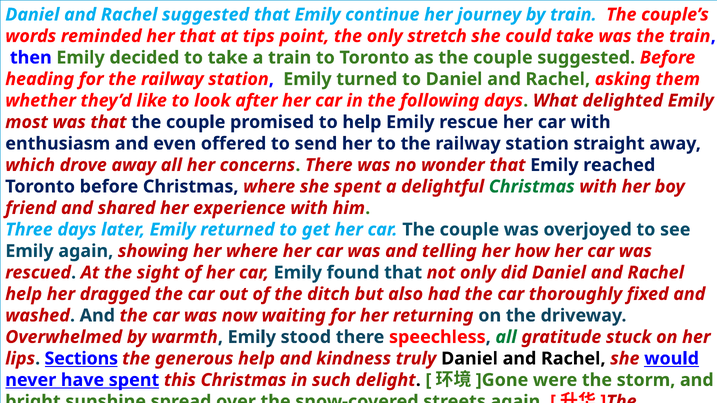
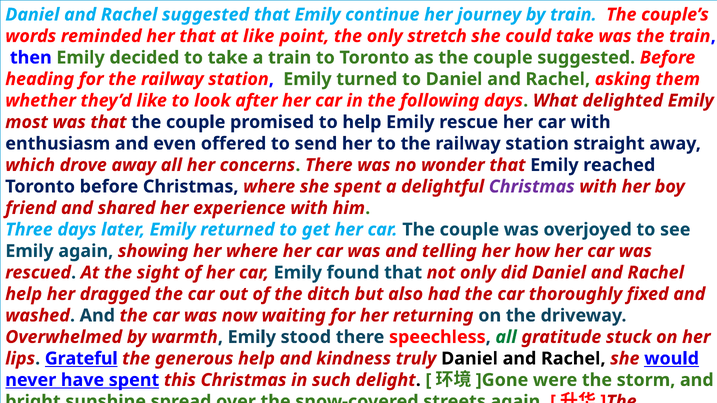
at tips: tips -> like (259, 36)
Christmas colour: green -> purple (532, 187)
Sections: Sections -> Grateful (81, 359)
